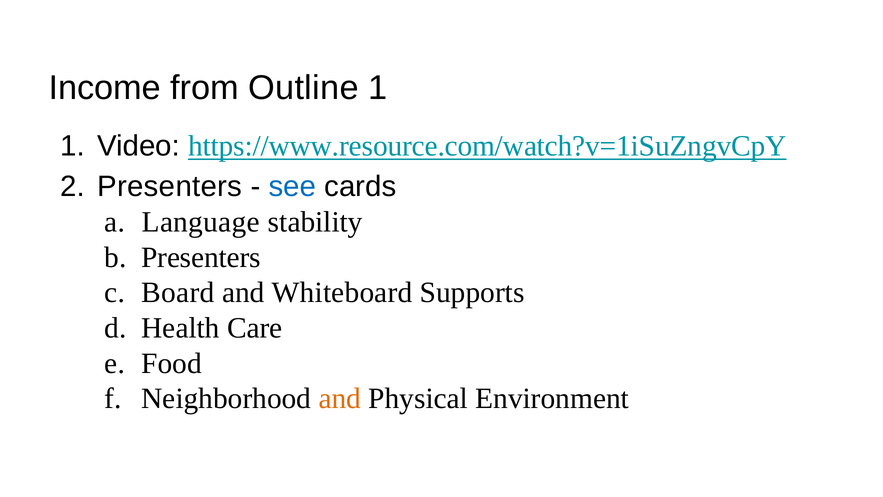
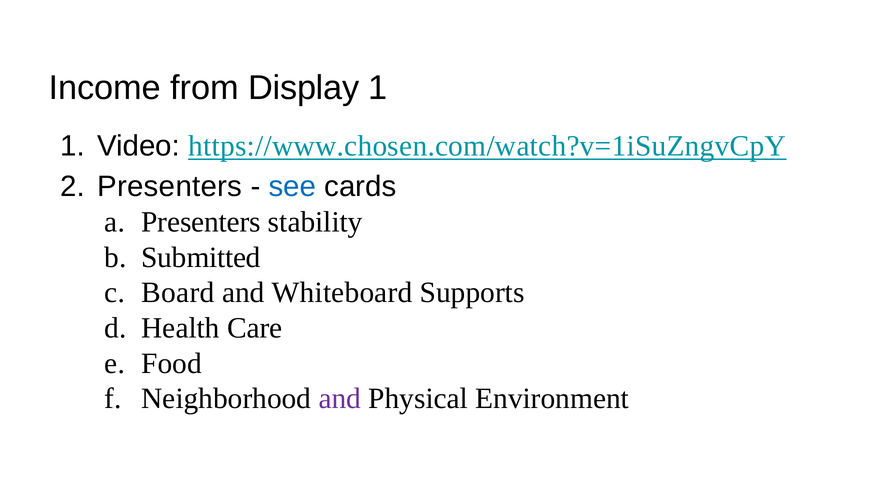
Outline: Outline -> Display (304, 88)
https://www.resource.com/watch?v=1iSuZngvCpY: https://www.resource.com/watch?v=1iSuZngvCpY -> https://www.chosen.com/watch?v=1iSuZngvCpY (487, 146)
Language: Language -> Presenters (201, 222)
Presenters: Presenters -> Submitted (201, 257)
and colour: orange -> purple (340, 399)
